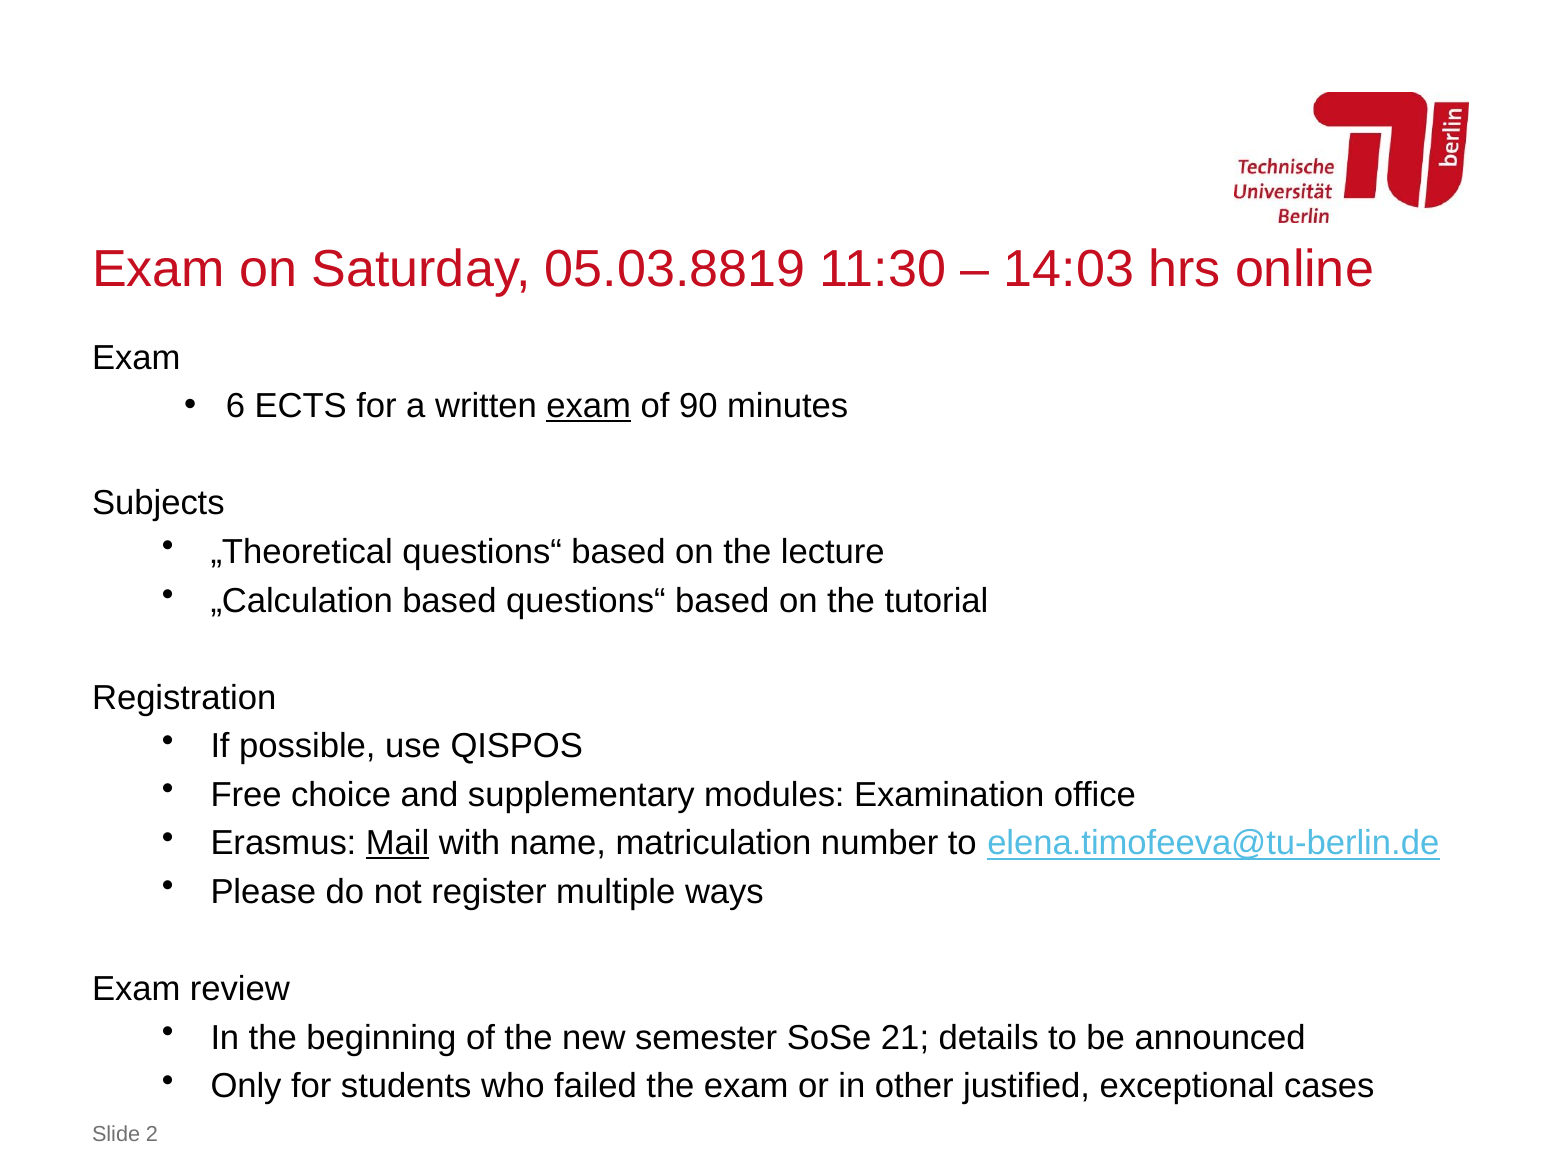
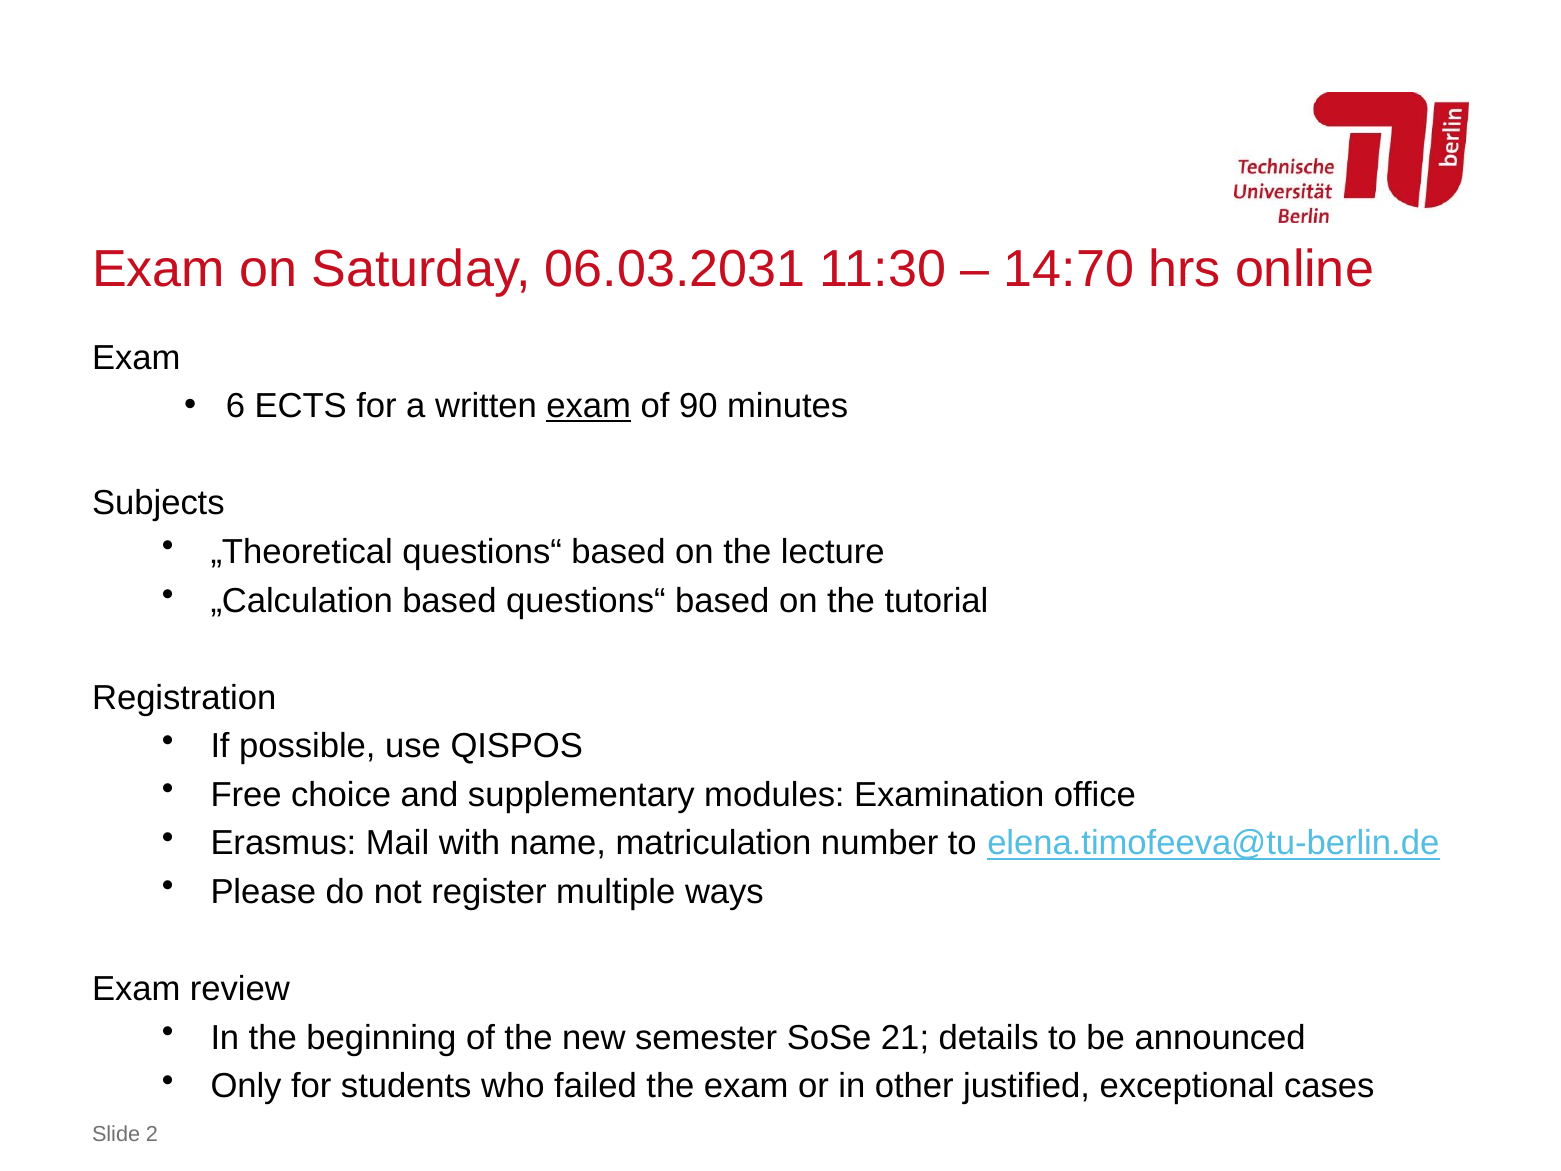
05.03.8819: 05.03.8819 -> 06.03.2031 (675, 269)
14:03: 14:03 -> 14:70 (1069, 269)
Mail underline: present -> none (398, 843)
